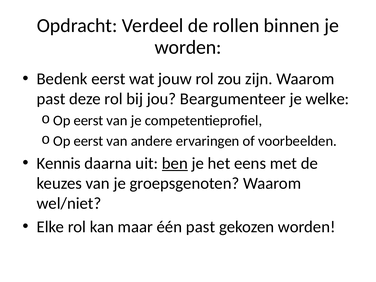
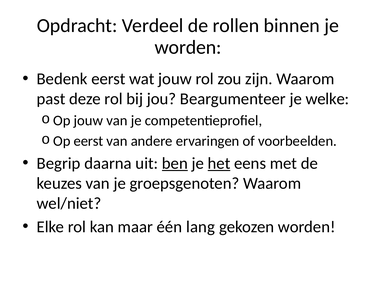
eerst: eerst -> jouw (88, 121)
Kennis: Kennis -> Begrip (59, 163)
het underline: none -> present (219, 163)
één past: past -> lang (201, 227)
